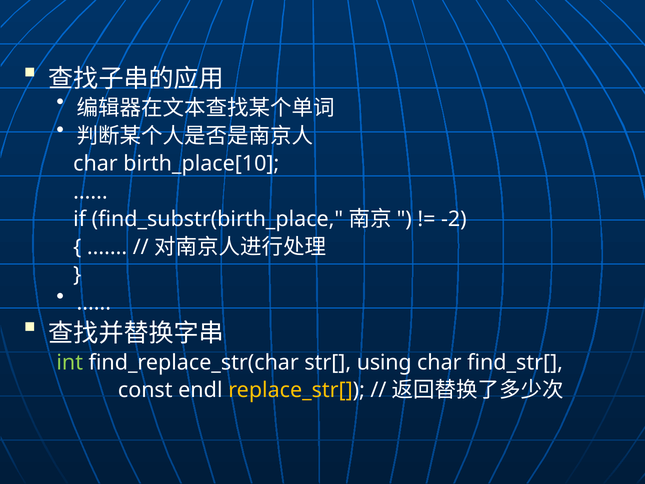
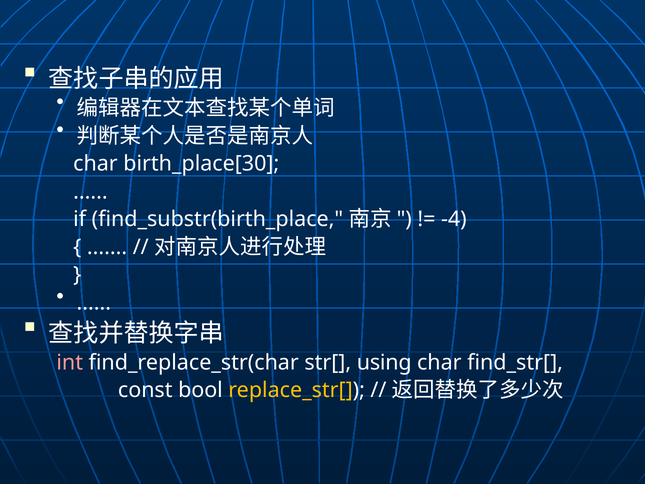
birth_place[10: birth_place[10 -> birth_place[30 (201, 164)
-2: -2 -> -4 (454, 219)
int colour: light green -> pink (70, 362)
endl: endl -> bool (200, 390)
